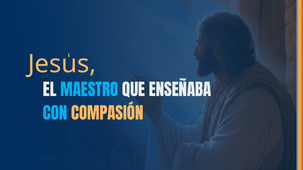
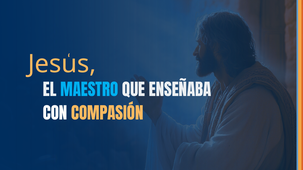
CON colour: light blue -> white (55, 114)
